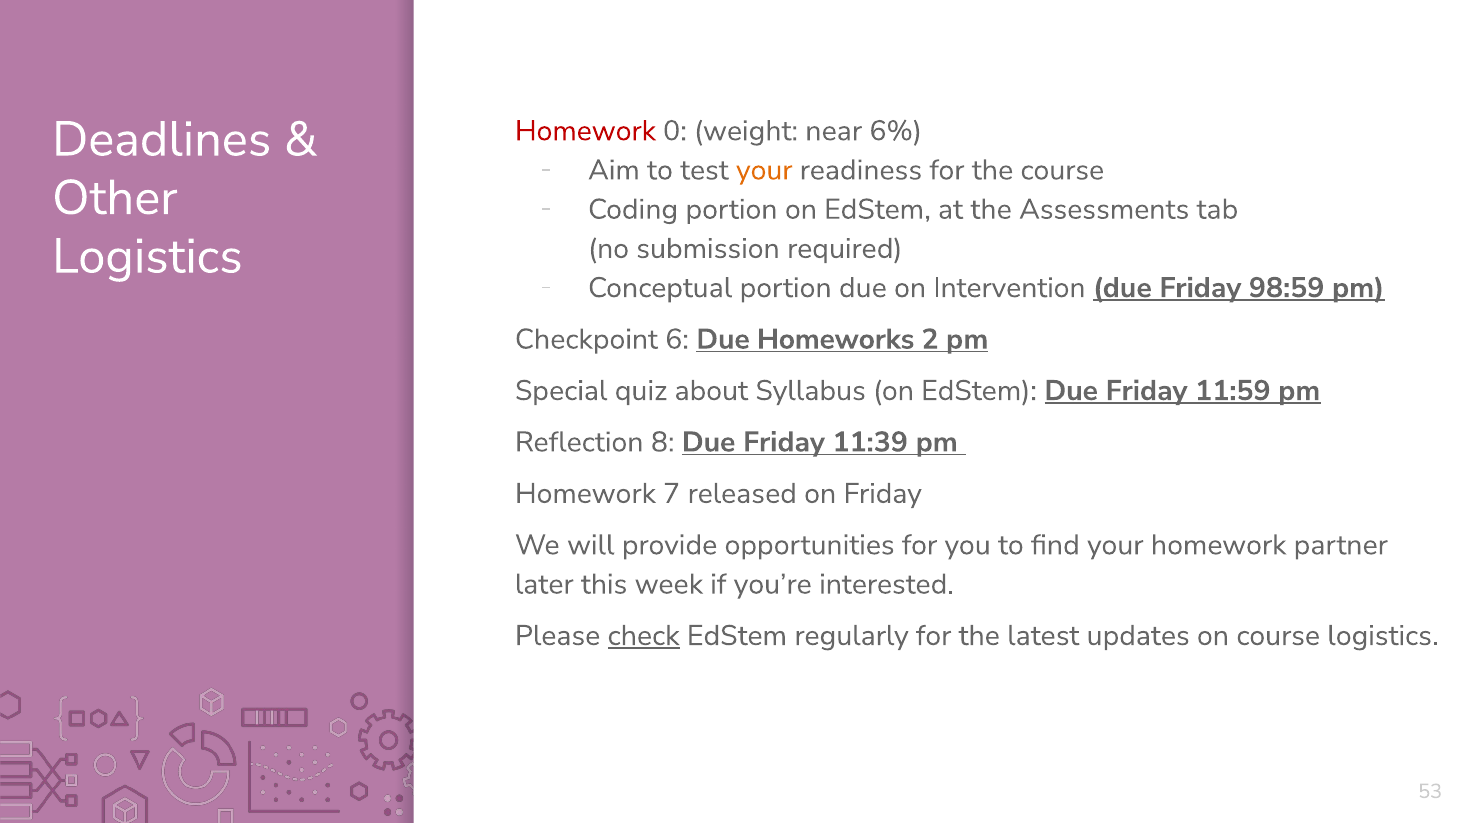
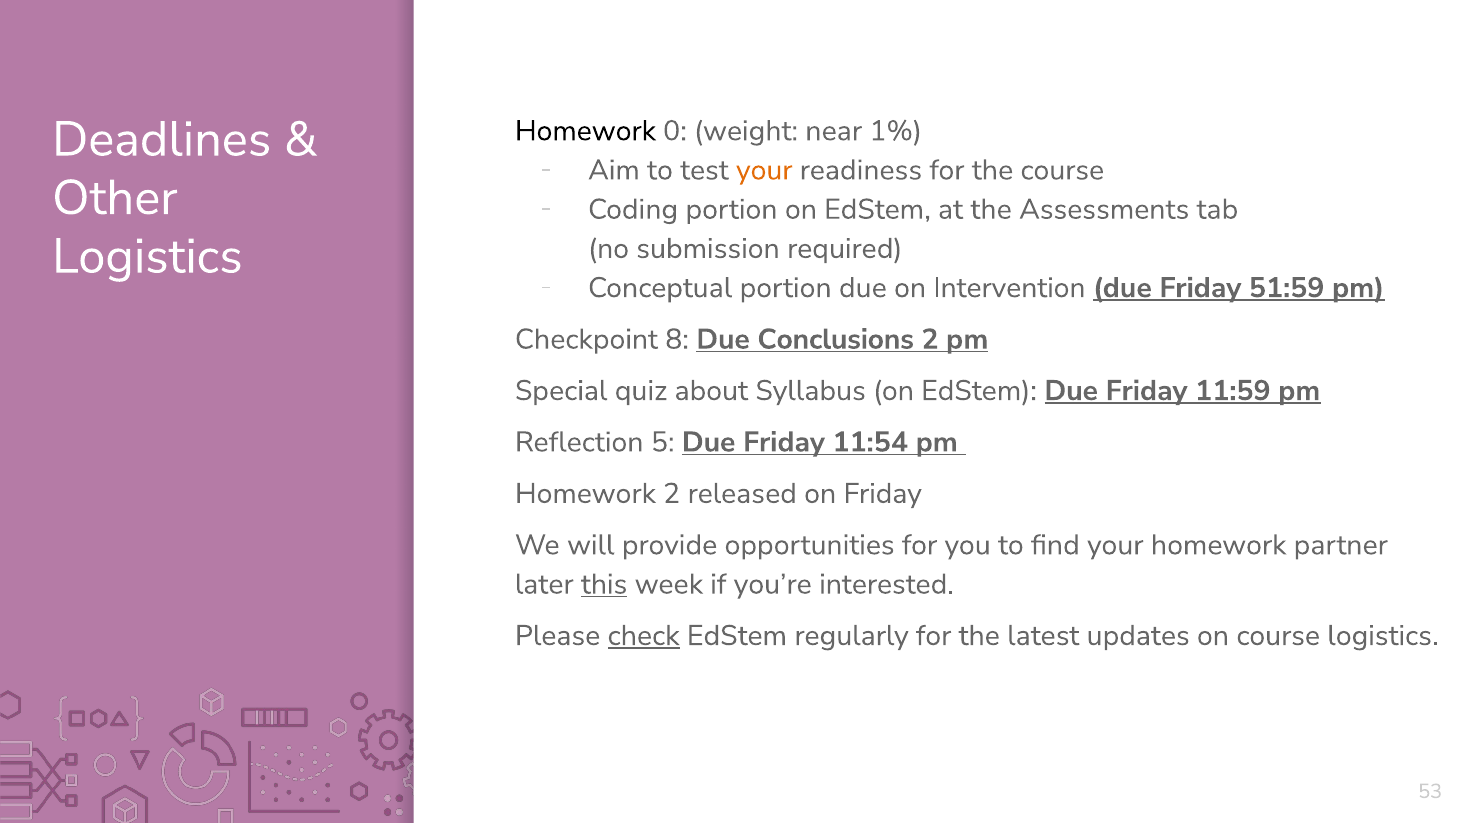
Homework colour: red -> black (585, 131)
6%: 6% -> 1% (896, 131)
98:59: 98:59 -> 51:59 (1287, 288)
6: 6 -> 8 (677, 339)
Homeworks: Homeworks -> Conclusions (836, 339)
8: 8 -> 5 (663, 442)
11:39: 11:39 -> 11:54 (870, 442)
Homework 7: 7 -> 2 (672, 494)
this underline: none -> present (604, 584)
